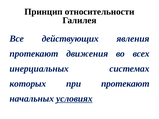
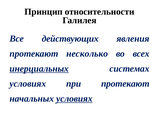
движения: движения -> несколько (87, 54)
инерциальных underline: none -> present (39, 69)
которых: которых -> условиях (28, 84)
